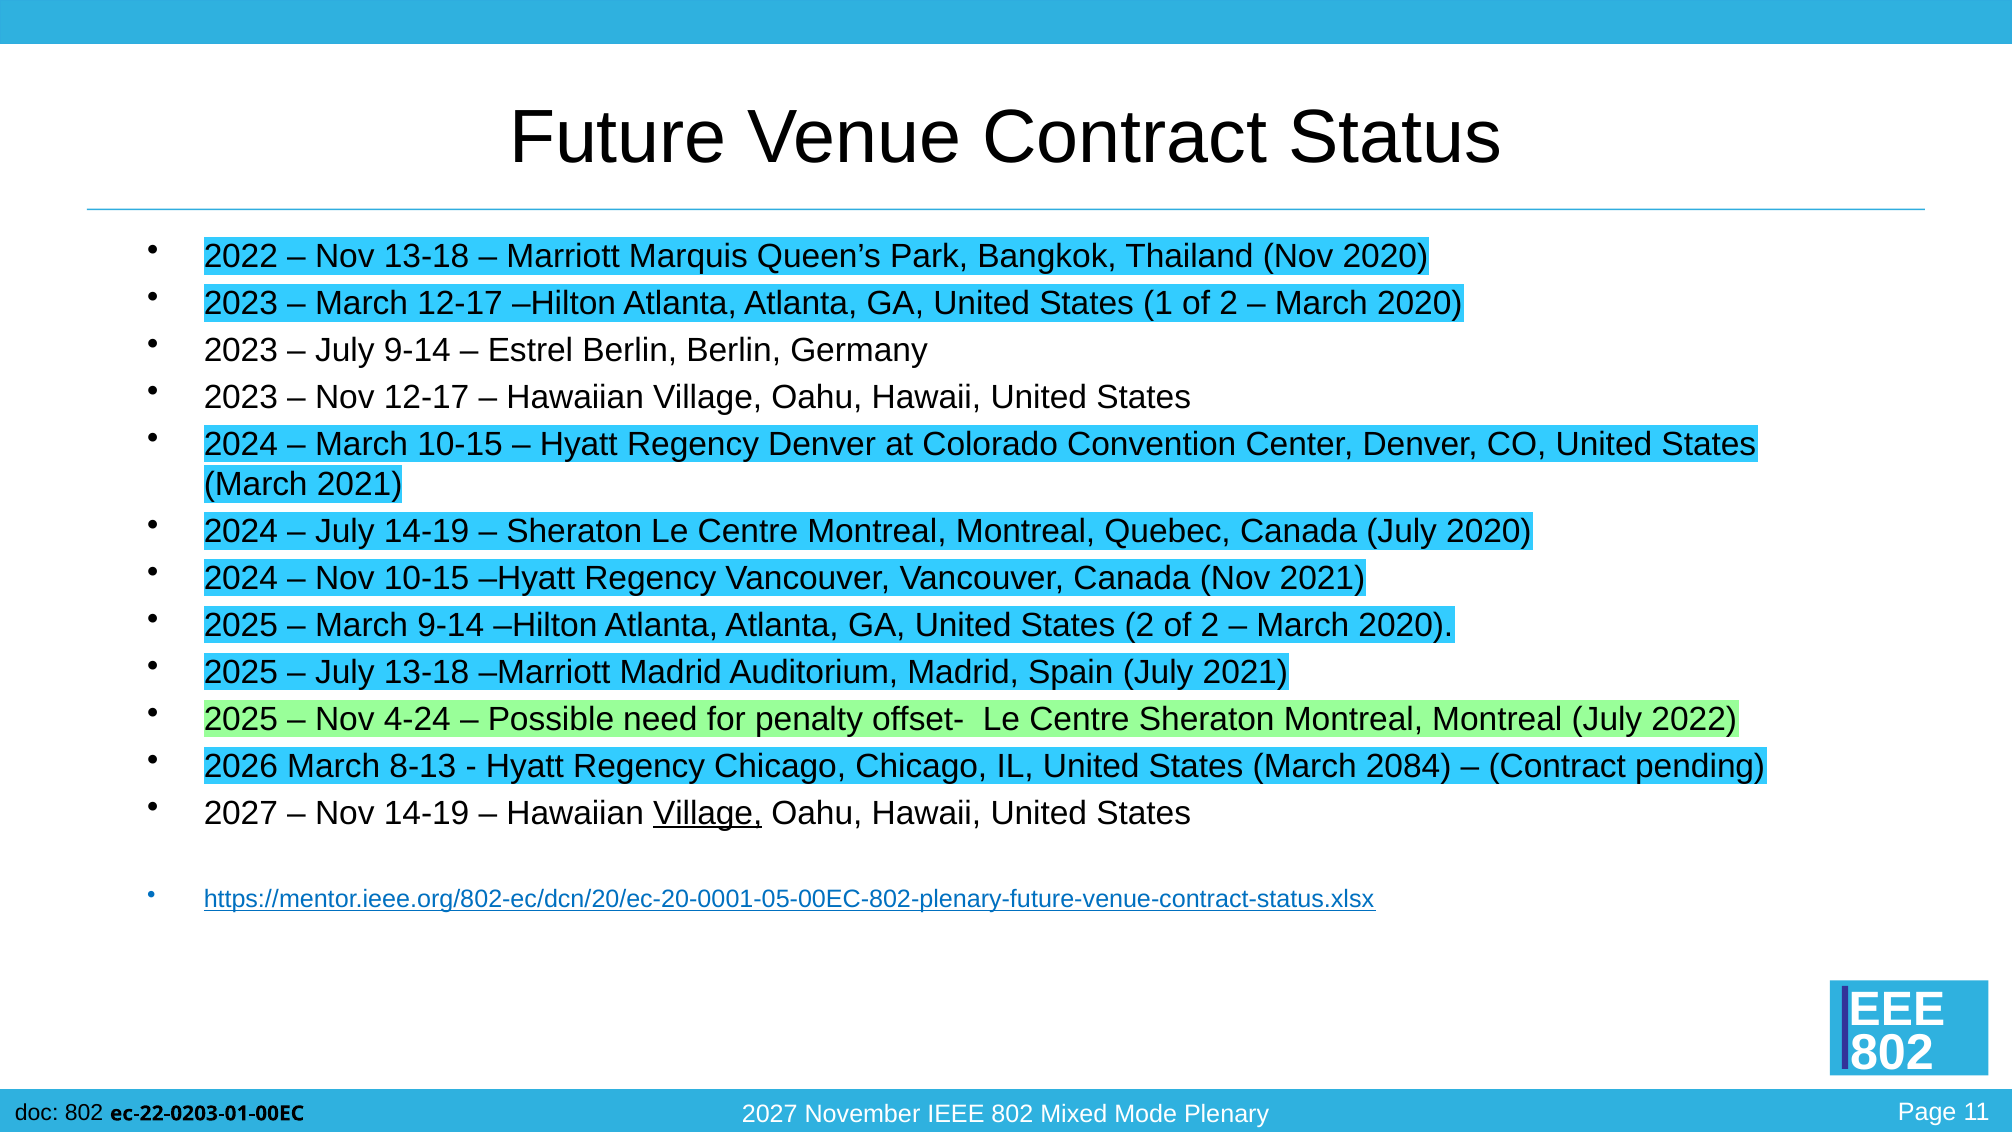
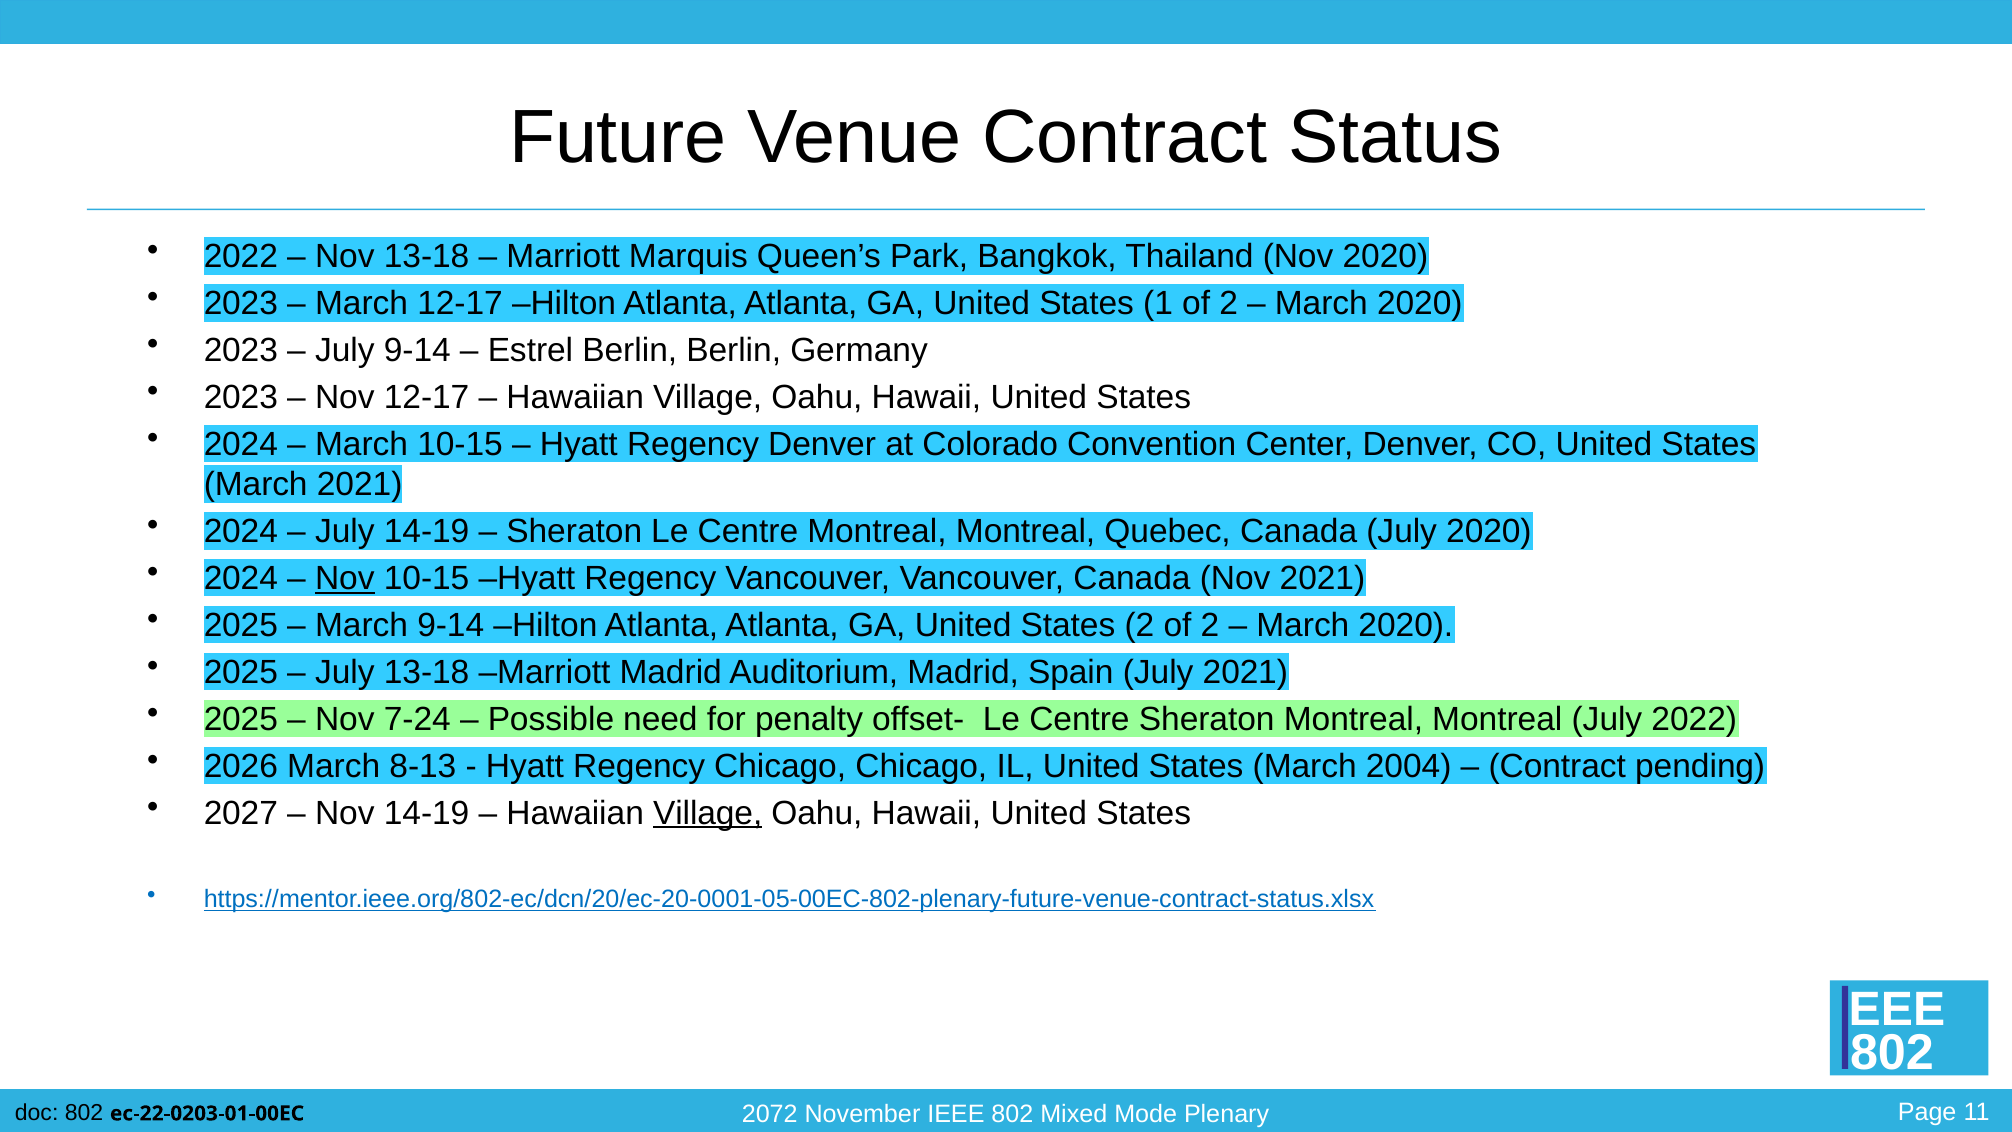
Nov underline: none -> present (345, 578)
4-24: 4-24 -> 7-24 (417, 719)
2084: 2084 -> 2004 (1409, 766)
2027: 2027 -> 2072 (770, 1114)
